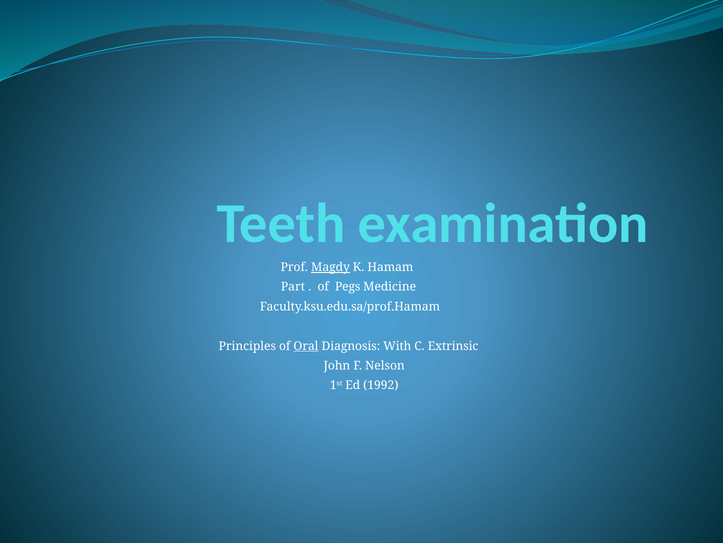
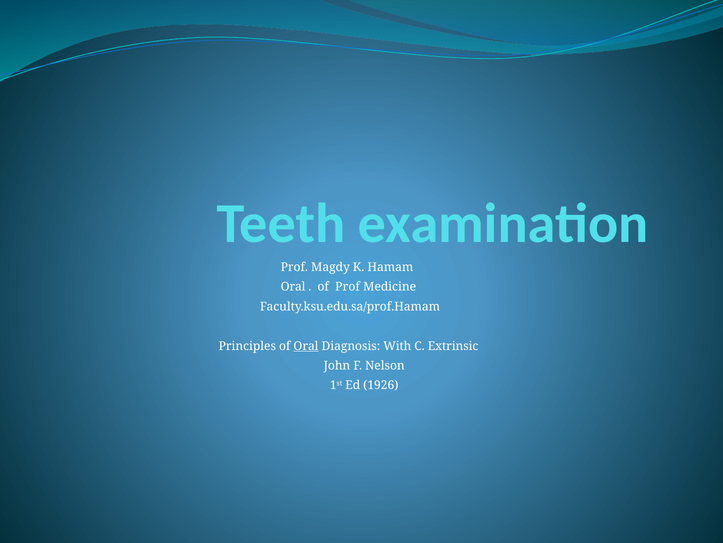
Magdy underline: present -> none (330, 267)
Part: Part -> Oral (293, 287)
of Pegs: Pegs -> Prof (348, 287)
1992: 1992 -> 1926 (381, 385)
